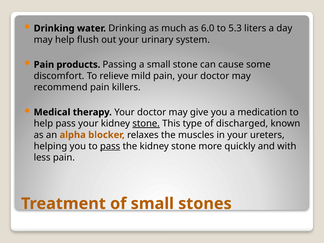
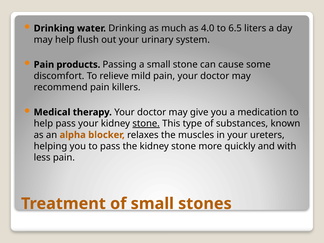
6.0: 6.0 -> 4.0 (208, 28)
5.3: 5.3 -> 6.5 (235, 28)
discharged: discharged -> substances (242, 124)
pass underline: present -> none (110, 146)
